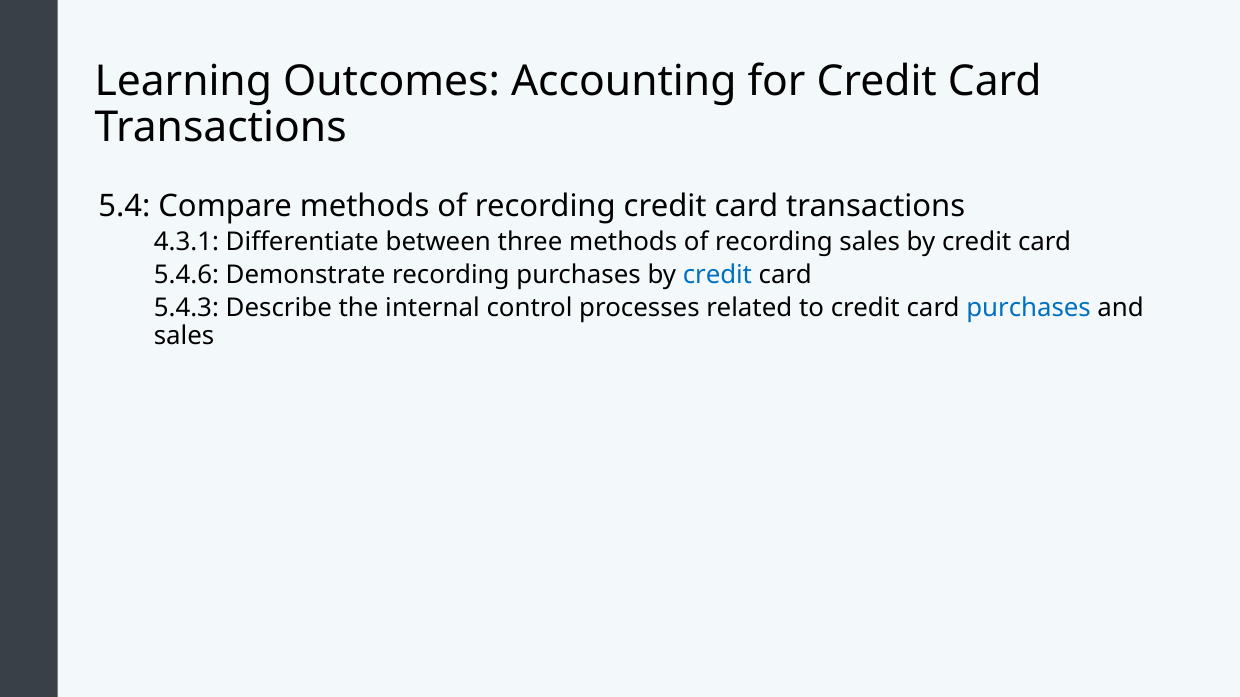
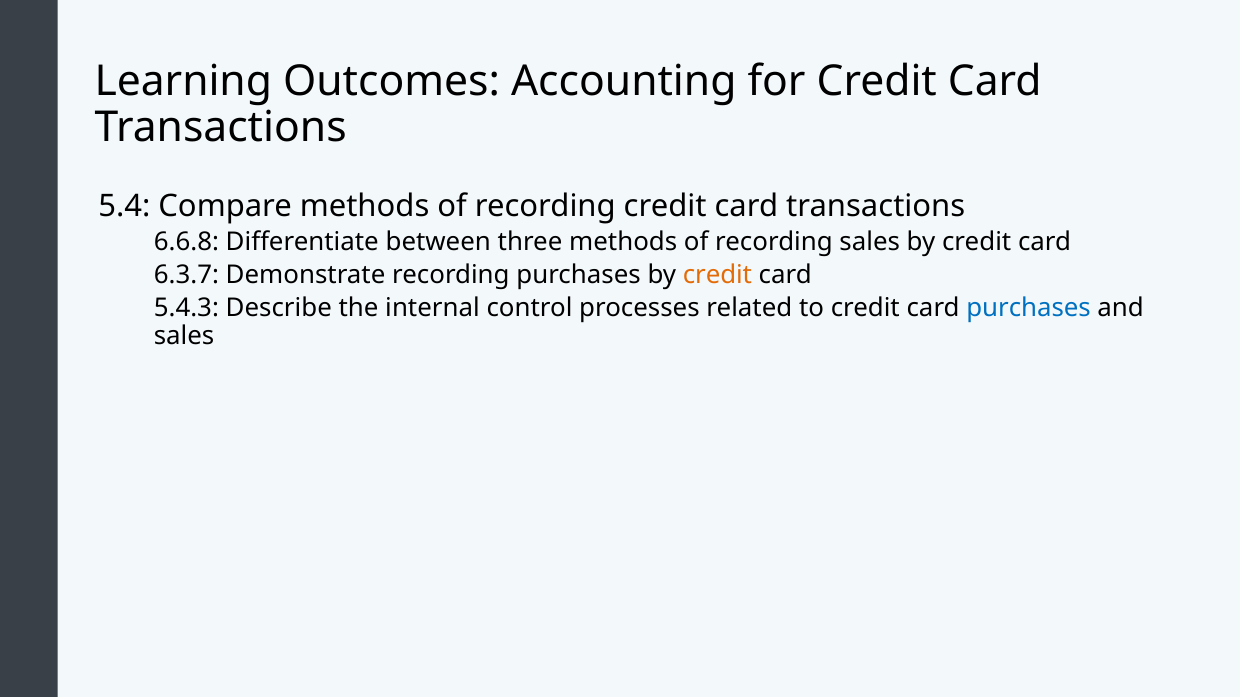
4.3.1: 4.3.1 -> 6.6.8 (186, 242)
5.4.6: 5.4.6 -> 6.3.7 (186, 275)
credit colour: blue -> orange (717, 275)
